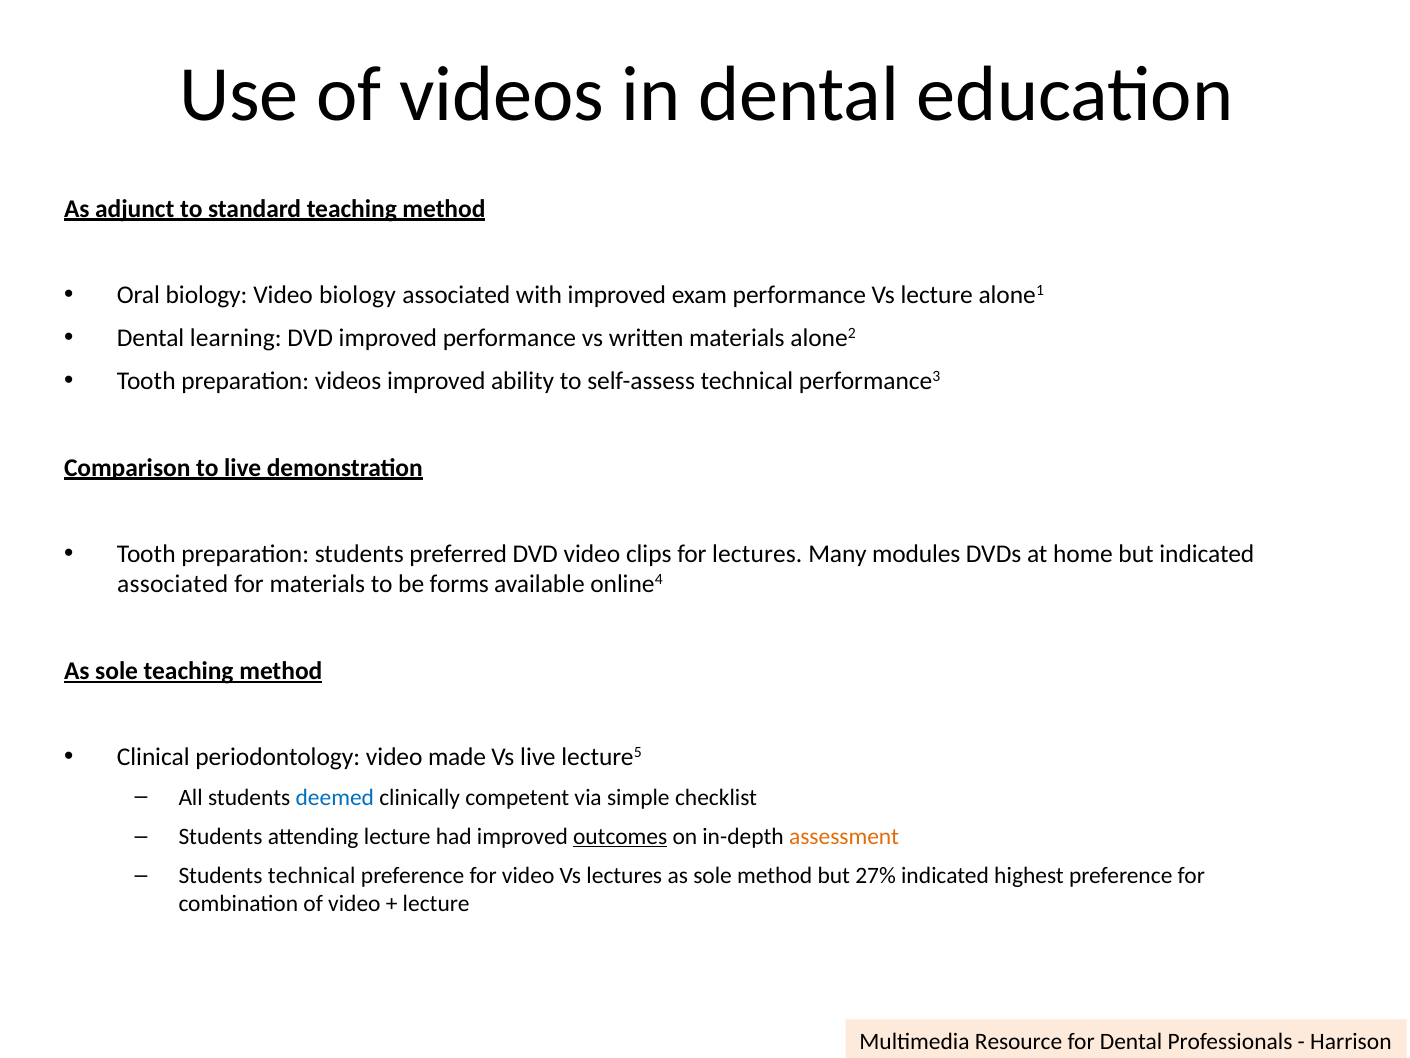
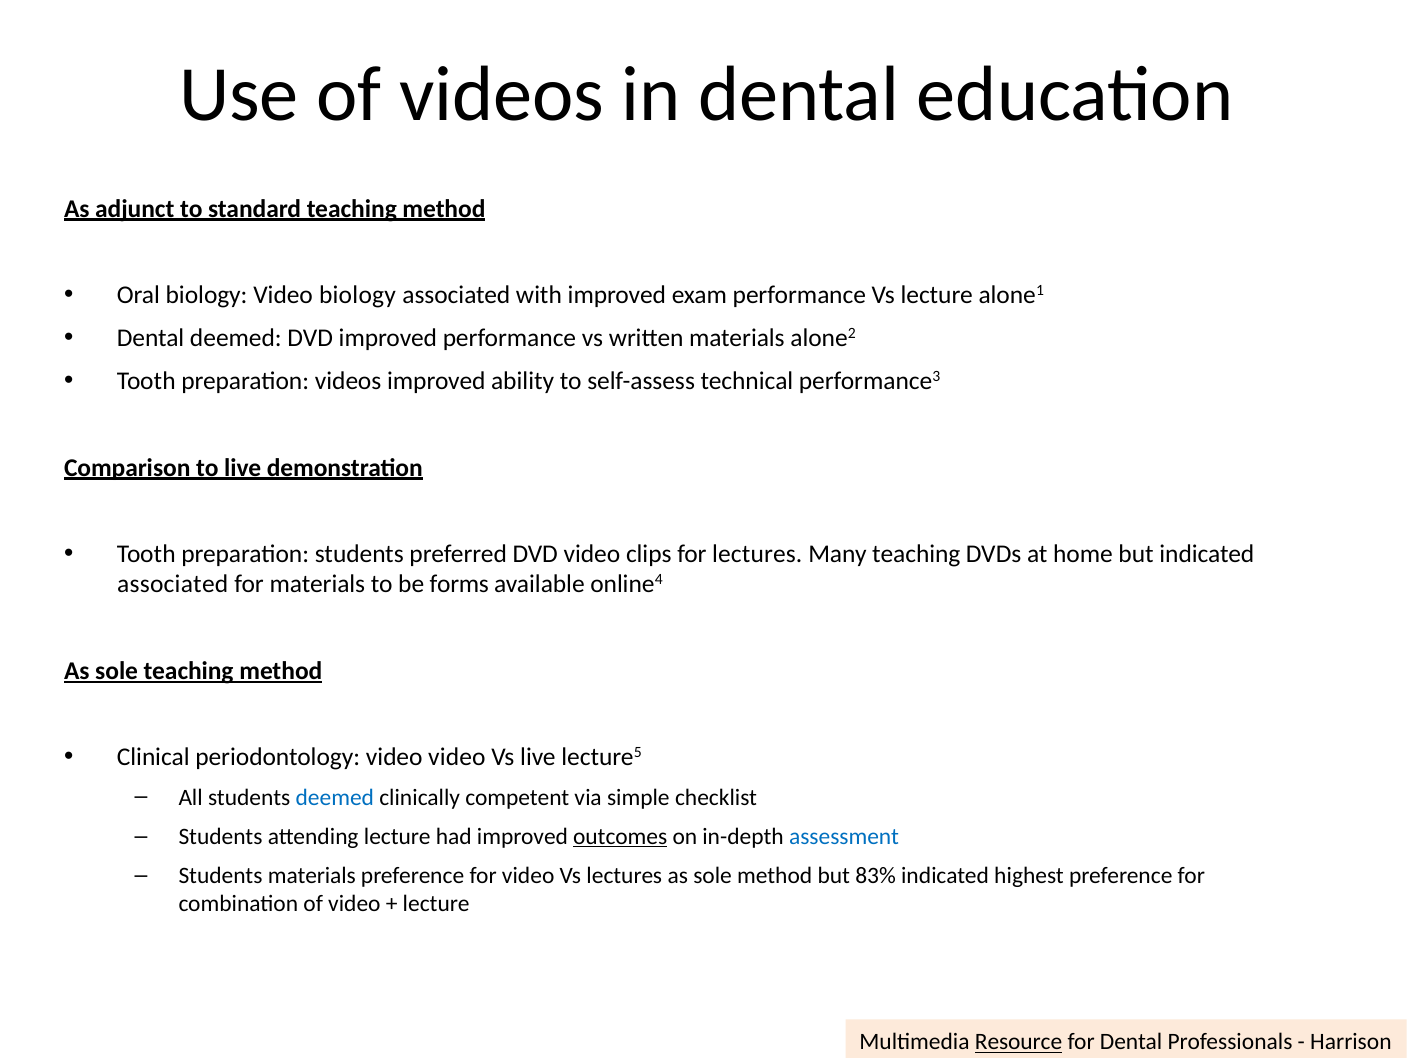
Dental learning: learning -> deemed (236, 338)
Many modules: modules -> teaching (916, 554)
video made: made -> video (457, 757)
assessment colour: orange -> blue (844, 836)
Students technical: technical -> materials (312, 875)
27%: 27% -> 83% (876, 875)
Resource underline: none -> present (1019, 1042)
